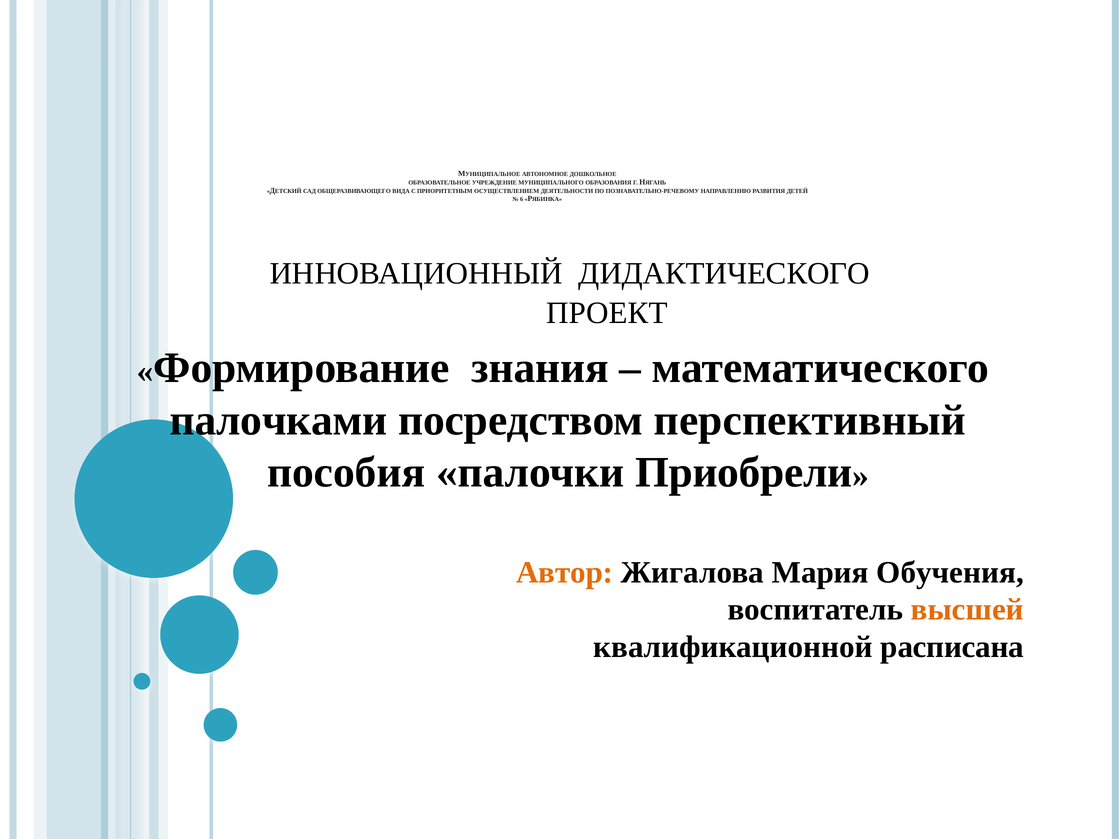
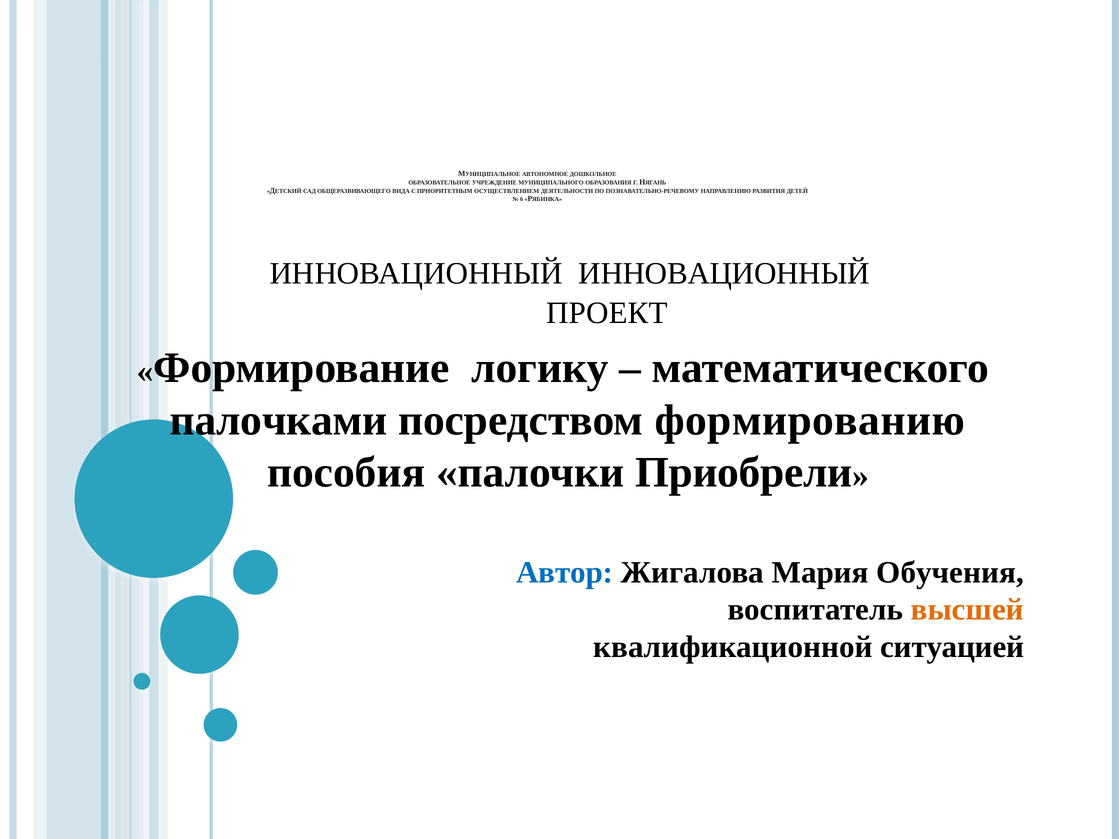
ИННОВАЦИОННЫЙ ДИДАКТИЧЕСКОГО: ДИДАКТИЧЕСКОГО -> ИННОВАЦИОННЫЙ (724, 273)
знания: знания -> логику (540, 368)
перспективный: перспективный -> формированию (810, 420)
Автор colour: orange -> blue (565, 573)
расписана: расписана -> ситуацией (952, 647)
